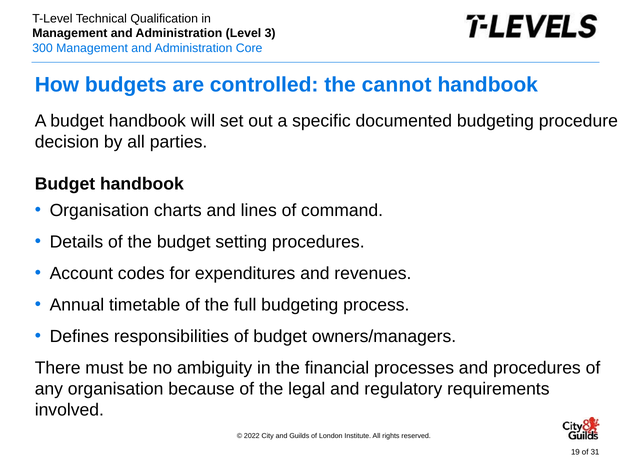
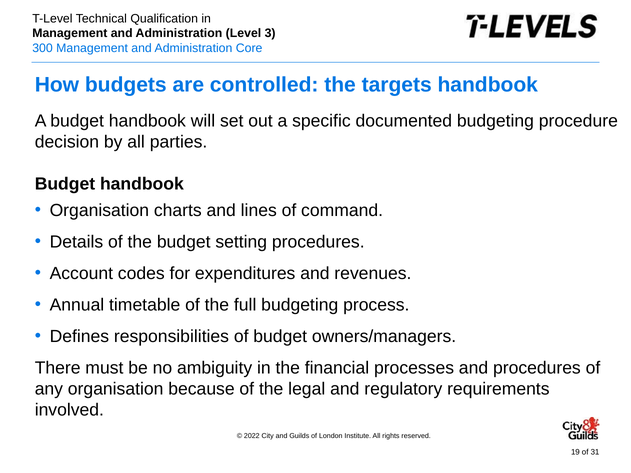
cannot: cannot -> targets (397, 85)
